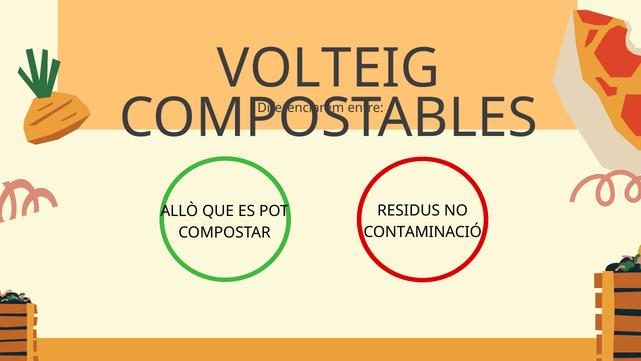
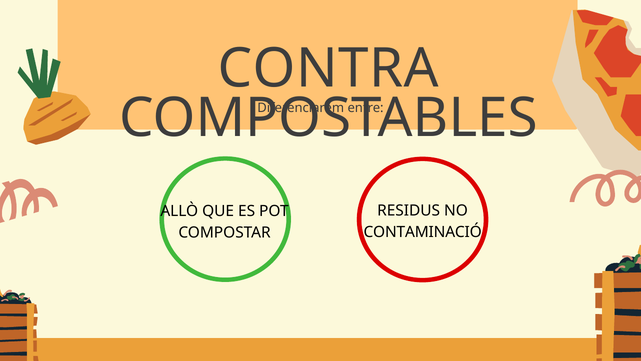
VOLTEIG: VOLTEIG -> CONTRA (328, 69)
